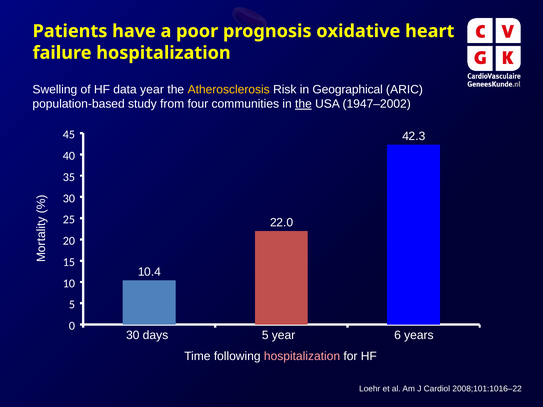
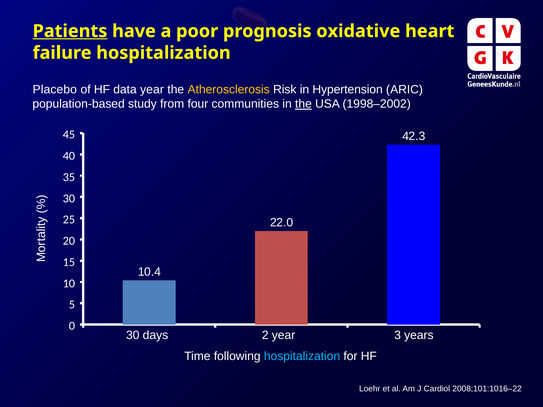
Patients underline: none -> present (70, 31)
Swelling: Swelling -> Placebo (55, 90)
Geographical: Geographical -> Hypertension (348, 90)
1947–2002: 1947–2002 -> 1998–2002 (377, 104)
days 5: 5 -> 2 (265, 336)
6: 6 -> 3 (398, 336)
hospitalization colour: pink -> light blue (302, 356)
